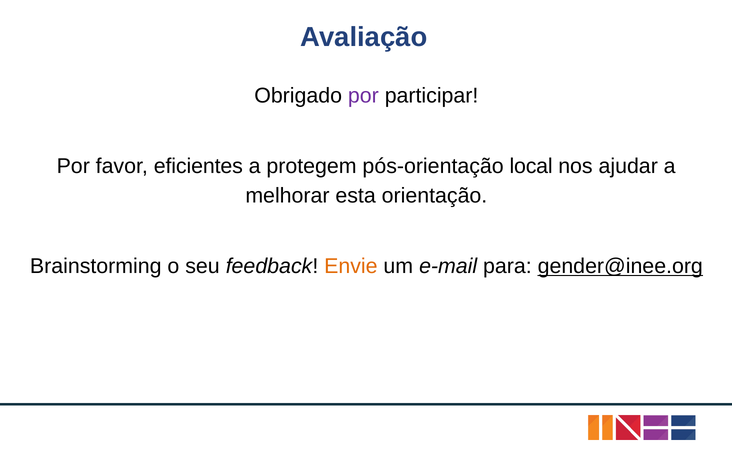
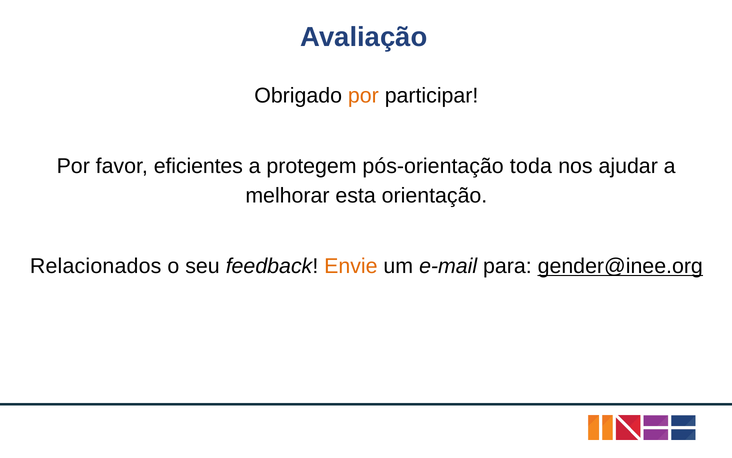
por colour: purple -> orange (363, 96)
local: local -> toda (531, 166)
Brainstorming: Brainstorming -> Relacionados (96, 266)
